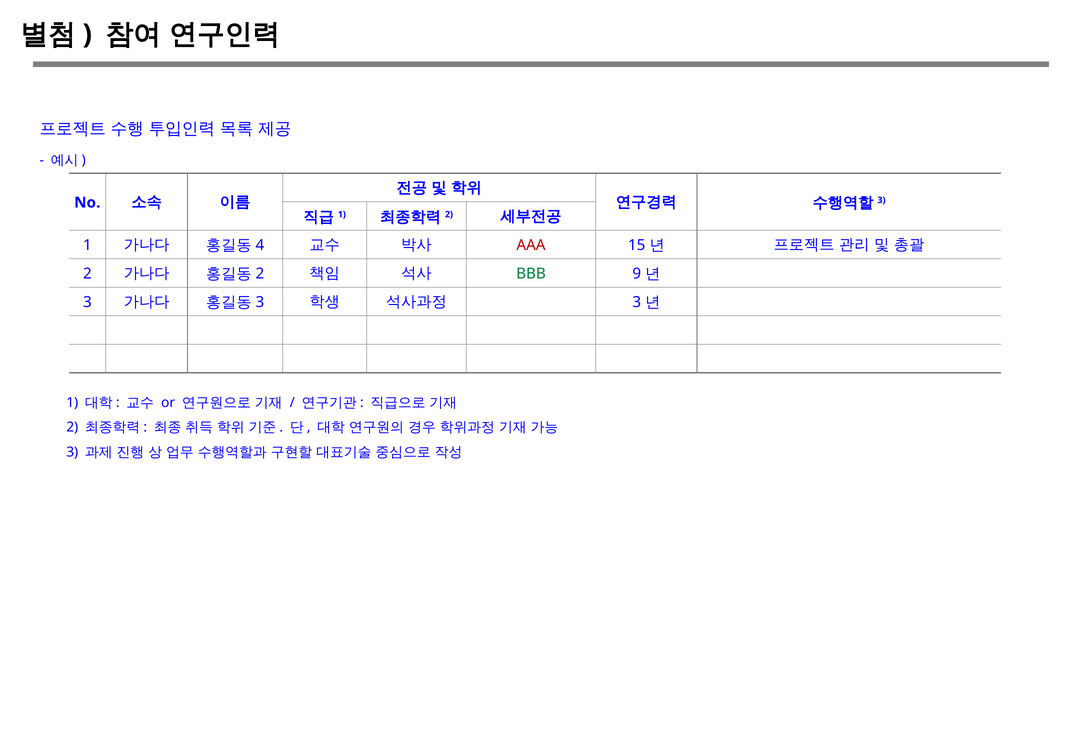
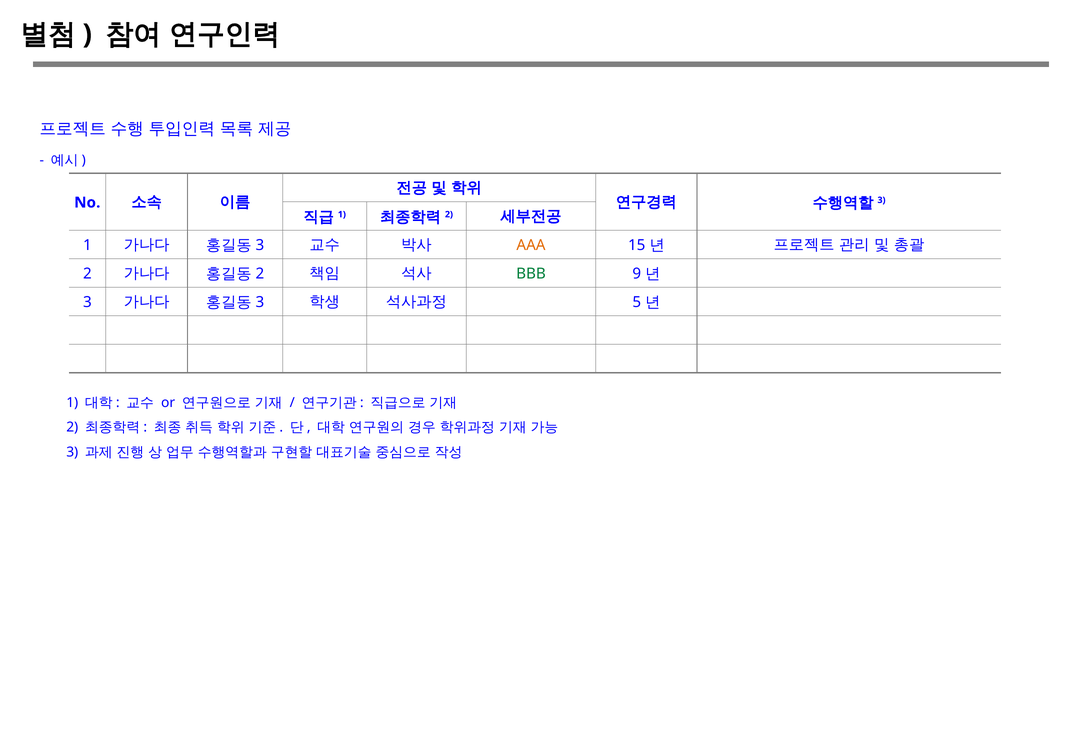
4: 4 -> 3 (260, 245)
AAA colour: red -> orange (531, 245)
3: 3 -> 5 (637, 302)
